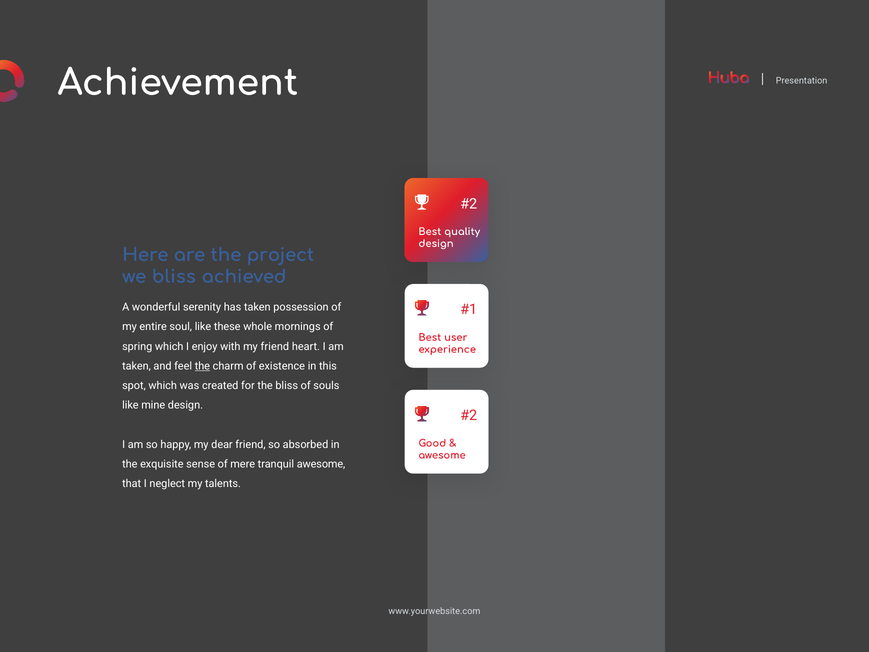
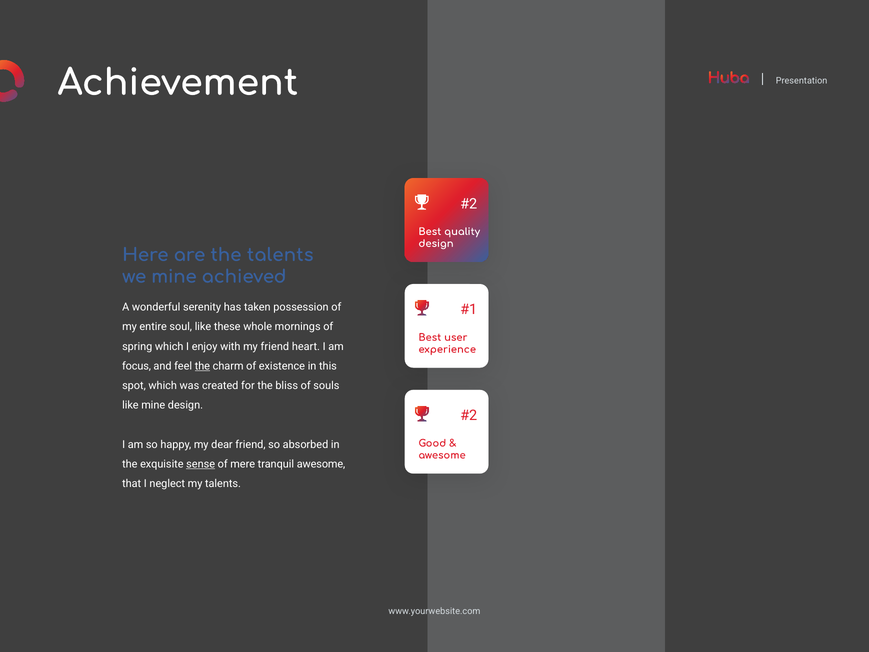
the project: project -> talents (280, 255)
we bliss: bliss -> mine (174, 277)
taken: taken -> focus (137, 366)
sense underline: none -> present (201, 464)
